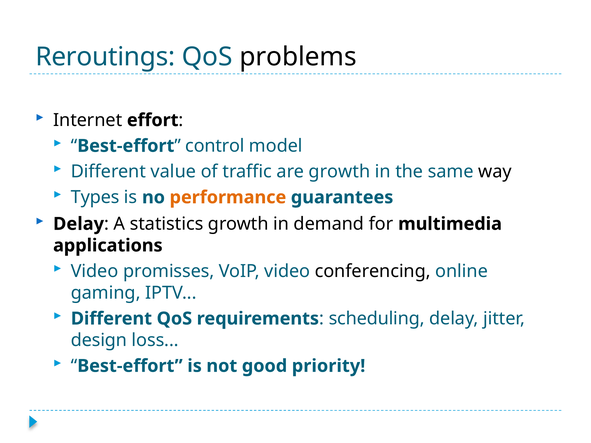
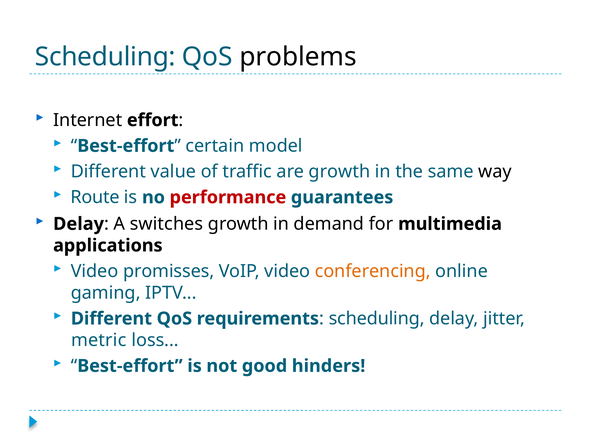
Reroutings: Reroutings -> Scheduling (105, 57)
control: control -> certain (215, 146)
Types: Types -> Route (95, 197)
performance colour: orange -> red (228, 197)
statistics: statistics -> switches (167, 224)
conferencing colour: black -> orange (373, 271)
design: design -> metric (99, 340)
priority: priority -> hinders (329, 366)
